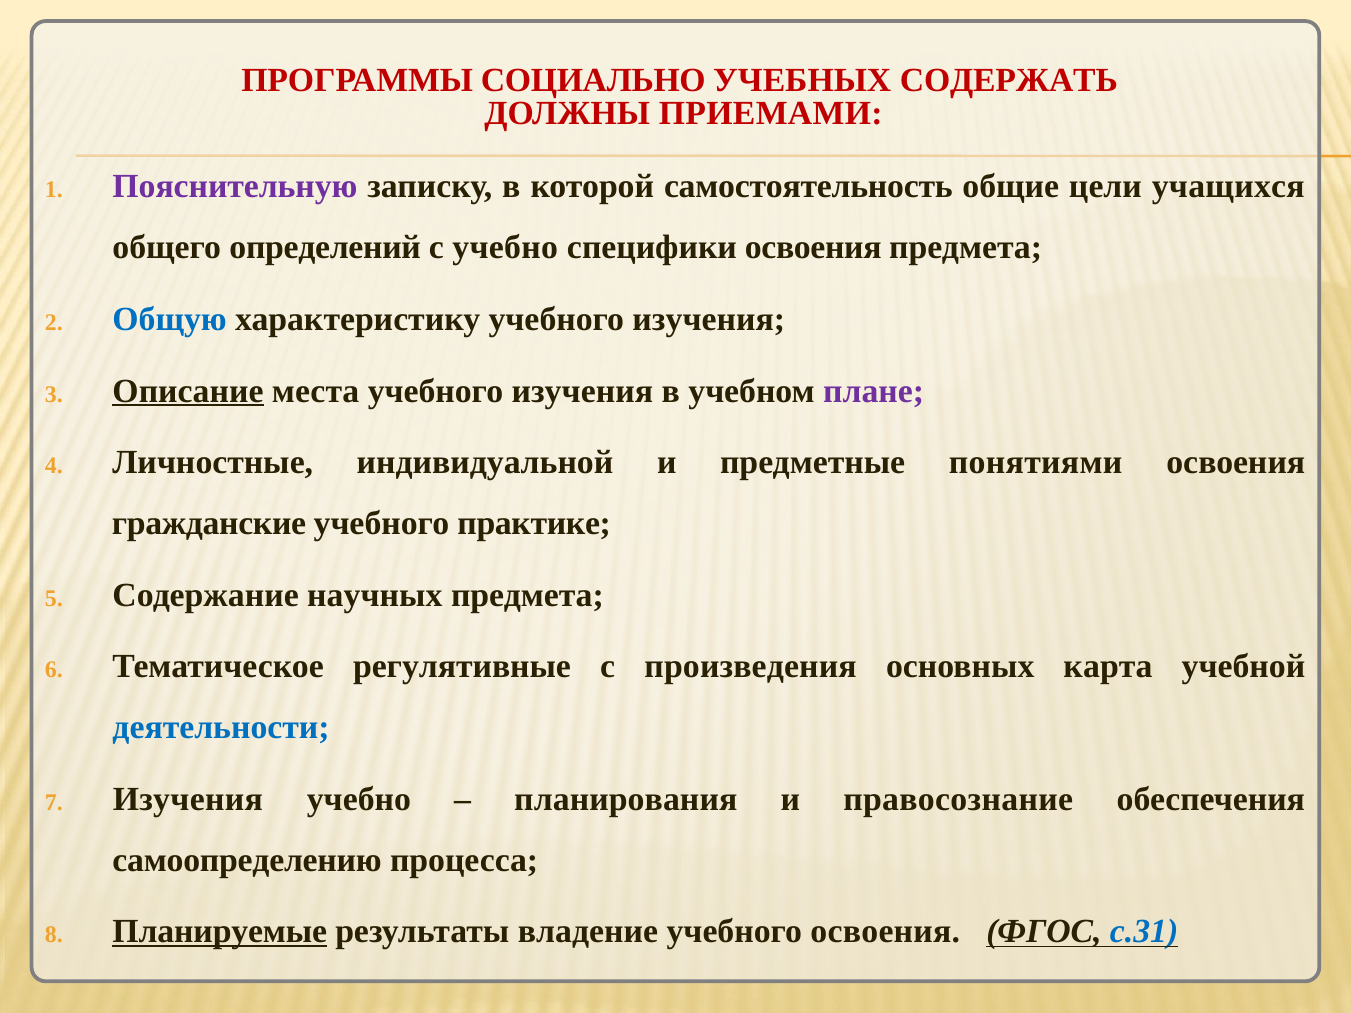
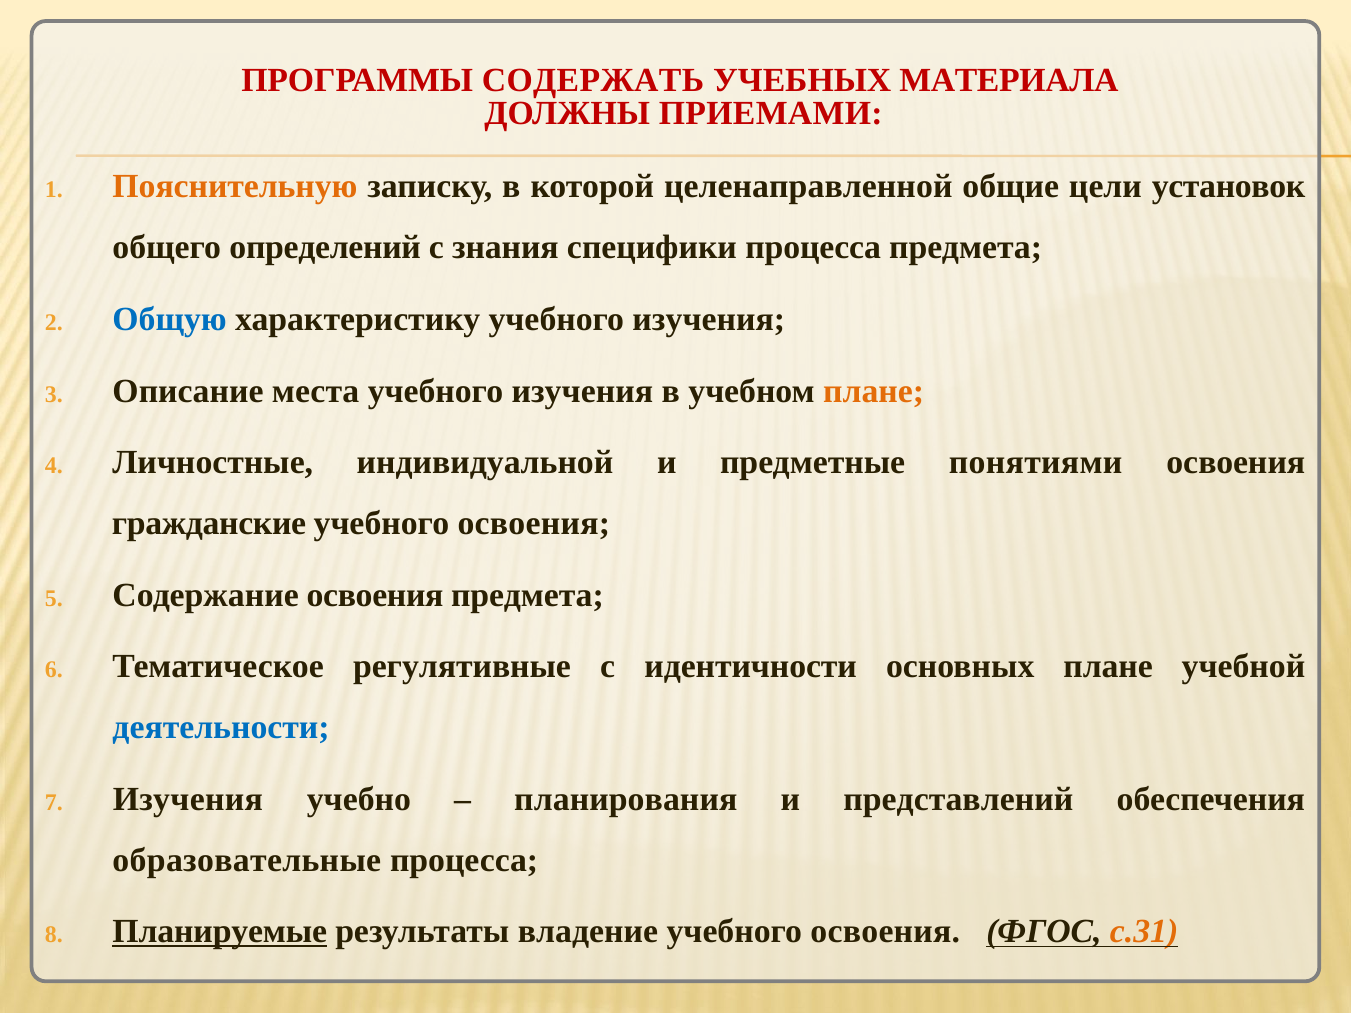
СОЦИАЛЬНО: СОЦИАЛЬНО -> СОДЕРЖАТЬ (593, 81)
СОДЕРЖАТЬ: СОДЕРЖАТЬ -> МАТЕРИАЛА (1009, 81)
Пояснительную colour: purple -> orange (235, 187)
самостоятельность: самостоятельность -> целенаправленной (808, 187)
учащихся: учащихся -> установок (1229, 187)
с учебно: учебно -> знания (505, 248)
специфики освоения: освоения -> процесса (813, 248)
Описание underline: present -> none (188, 391)
плане colour: purple -> orange (874, 391)
практике: практике -> освоения (534, 523)
Содержание научных: научных -> освоения (375, 595)
произведения: произведения -> идентичности (751, 667)
основных карта: карта -> плане (1108, 667)
правосознание: правосознание -> представлений (958, 799)
самоопределению: самоопределению -> образовательные (247, 860)
с.31 colour: blue -> orange (1144, 932)
